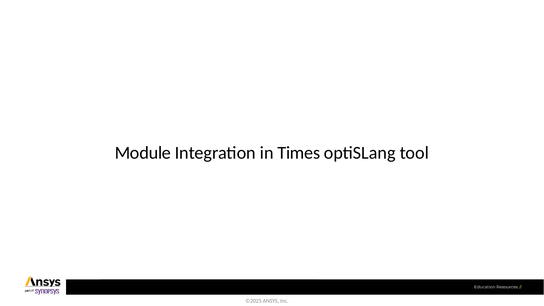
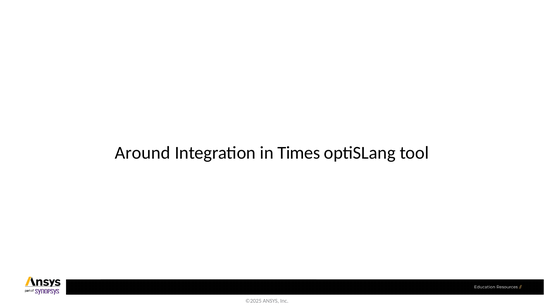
Module: Module -> Around (143, 153)
